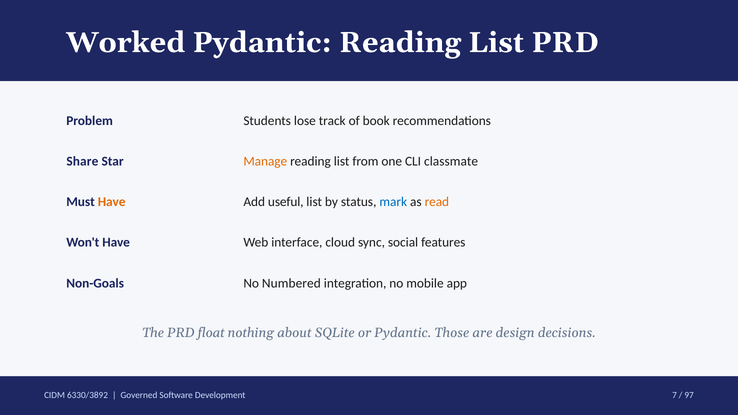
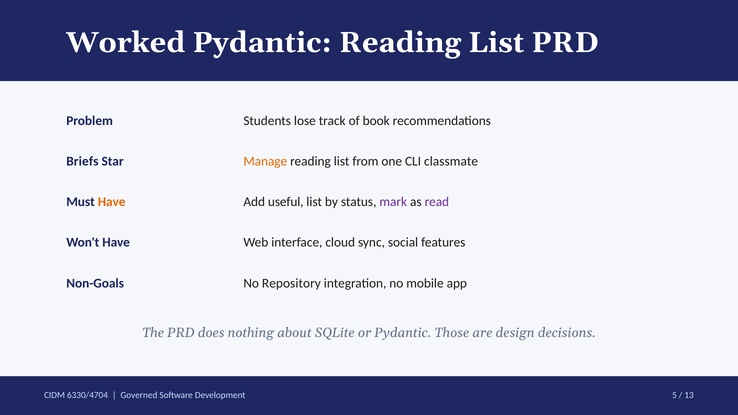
Share: Share -> Briefs (82, 161)
mark colour: blue -> purple (393, 202)
read colour: orange -> purple (437, 202)
Numbered: Numbered -> Repository (291, 283)
float: float -> does (211, 333)
6330/3892: 6330/3892 -> 6330/4704 (87, 395)
7: 7 -> 5 (674, 395)
97: 97 -> 13 (689, 395)
